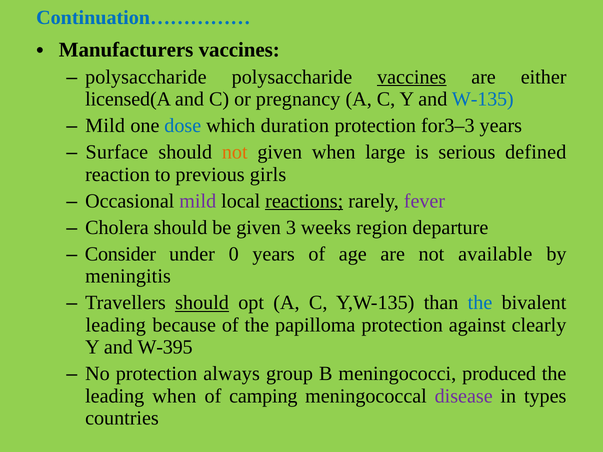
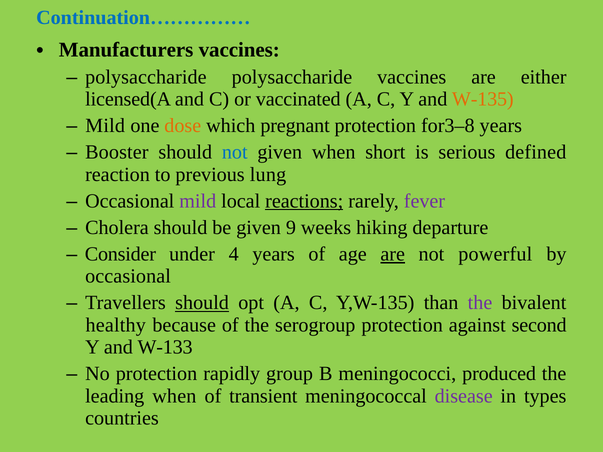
vaccines underline: present -> none (412, 77)
pregnancy: pregnancy -> vaccinated (298, 99)
W-135 colour: blue -> orange (483, 99)
dose colour: blue -> orange (183, 126)
duration: duration -> pregnant (295, 126)
for3–3: for3–3 -> for3–8 (448, 126)
Surface: Surface -> Booster (117, 152)
not colour: orange -> blue (235, 152)
large: large -> short (385, 152)
girls: girls -> lung (268, 175)
3: 3 -> 9 (291, 228)
region: region -> hiking (382, 228)
0: 0 -> 4 (234, 254)
are underline: none -> present (393, 254)
available: available -> powerful (495, 254)
meningitis: meningitis -> occasional (128, 276)
the colour: blue -> purple (480, 303)
leading: leading -> healthy (116, 325)
papilloma: papilloma -> serogroup (315, 325)
clearly: clearly -> second (539, 325)
W-395: W-395 -> W-133 (165, 347)
always: always -> rapidly (232, 374)
camping: camping -> transient (263, 396)
